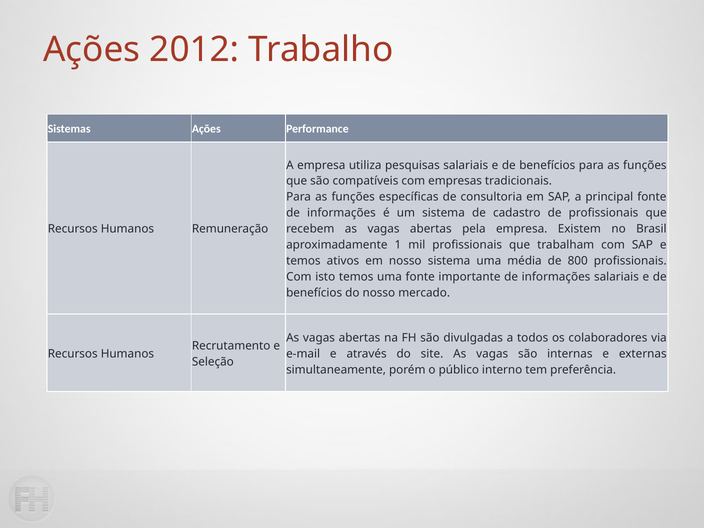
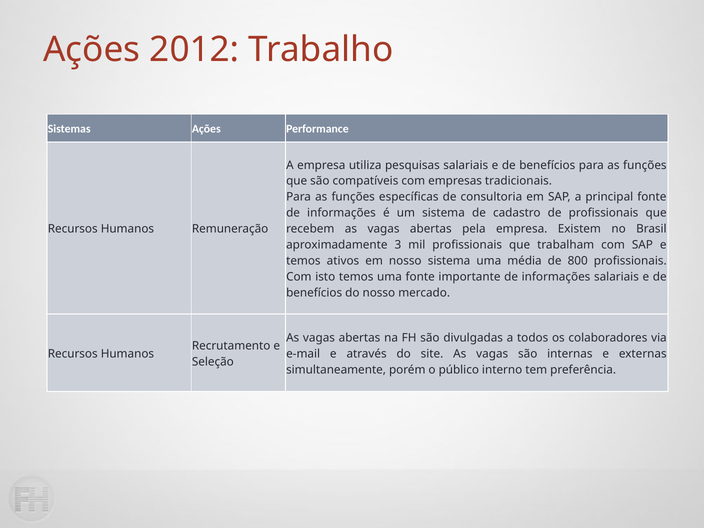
1: 1 -> 3 (398, 245)
